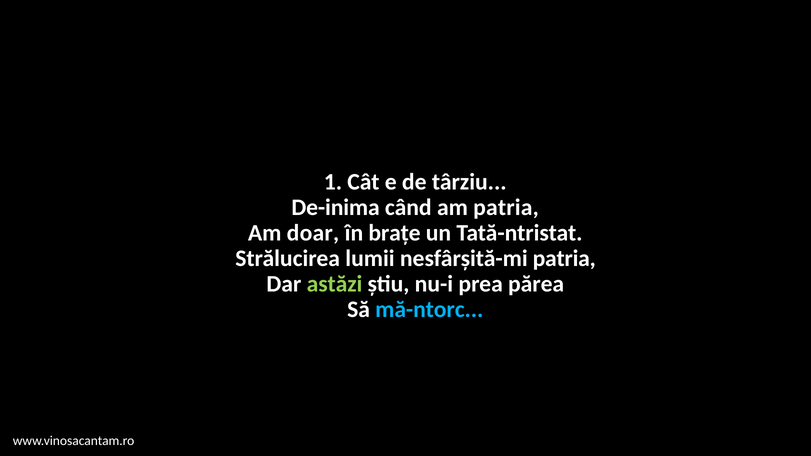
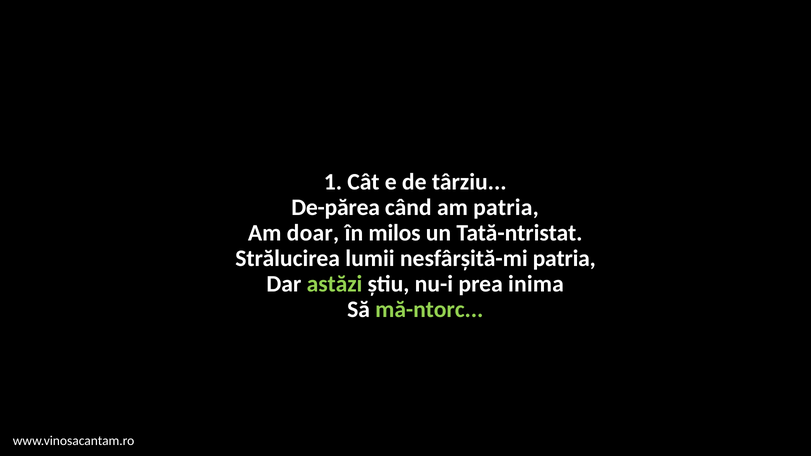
De-inima: De-inima -> De-părea (336, 207)
brațe: brațe -> milos (395, 233)
părea: părea -> inima (536, 284)
mă-ntorc colour: light blue -> light green (429, 310)
